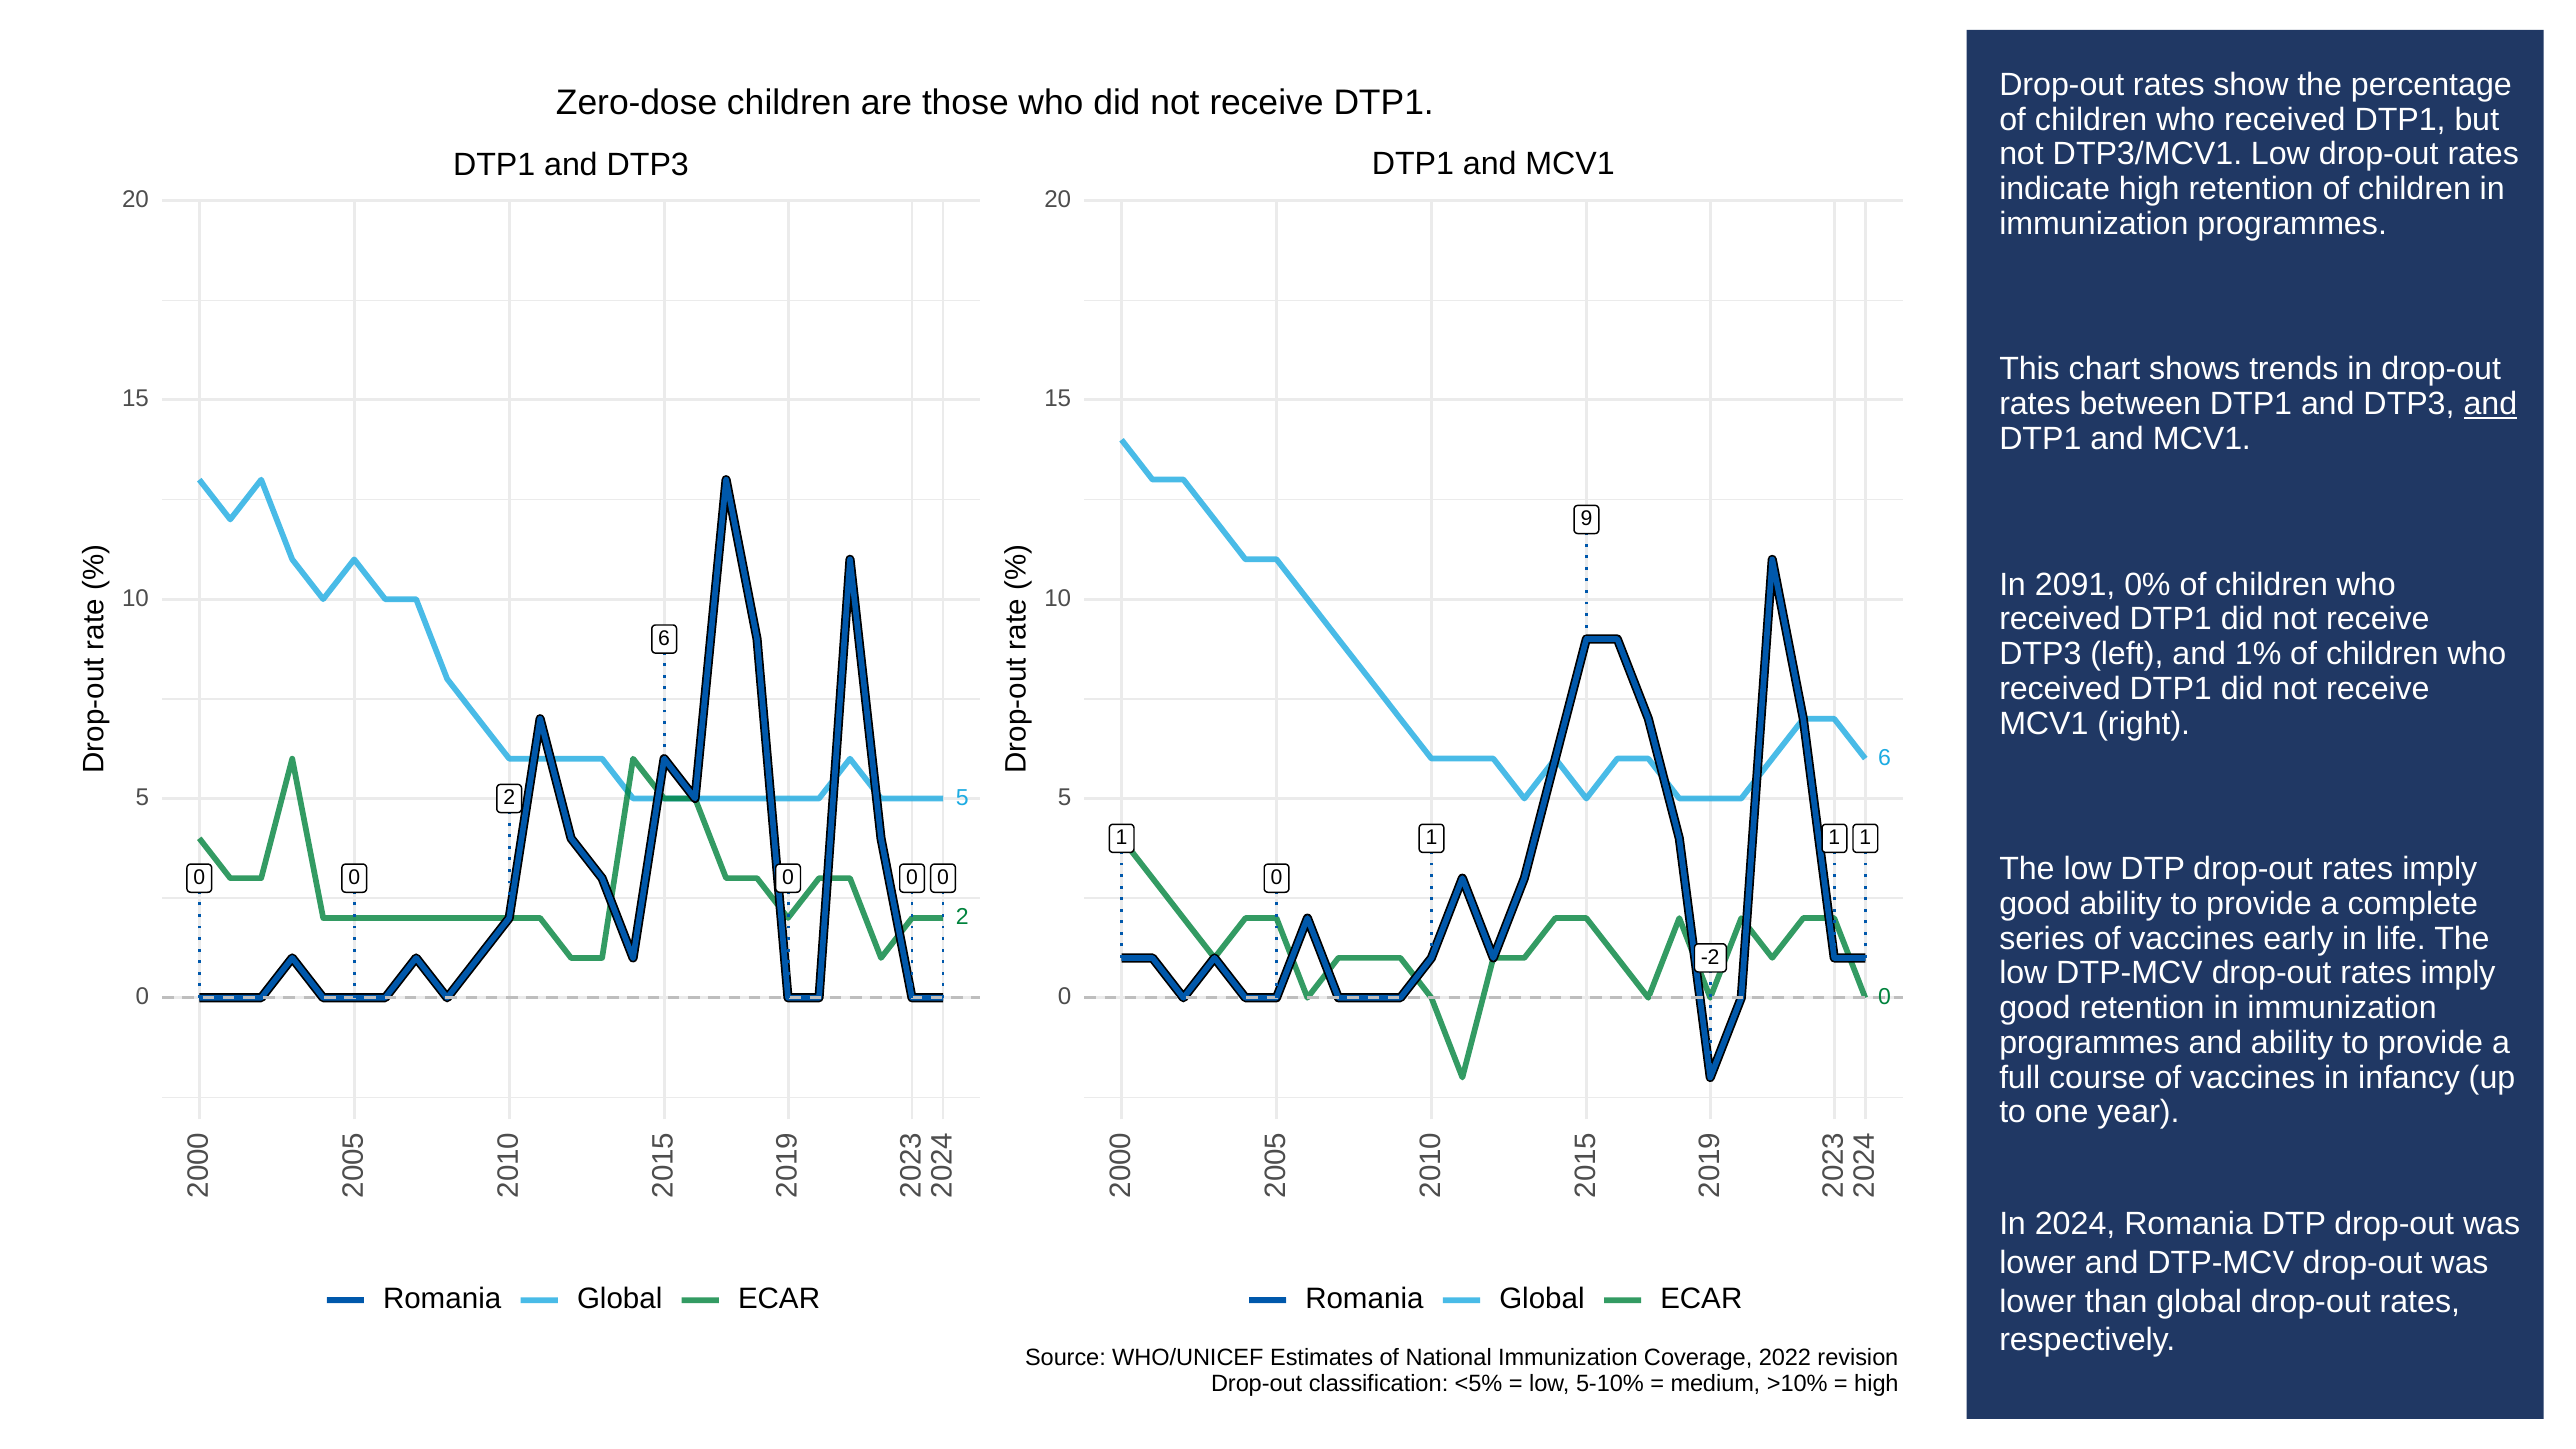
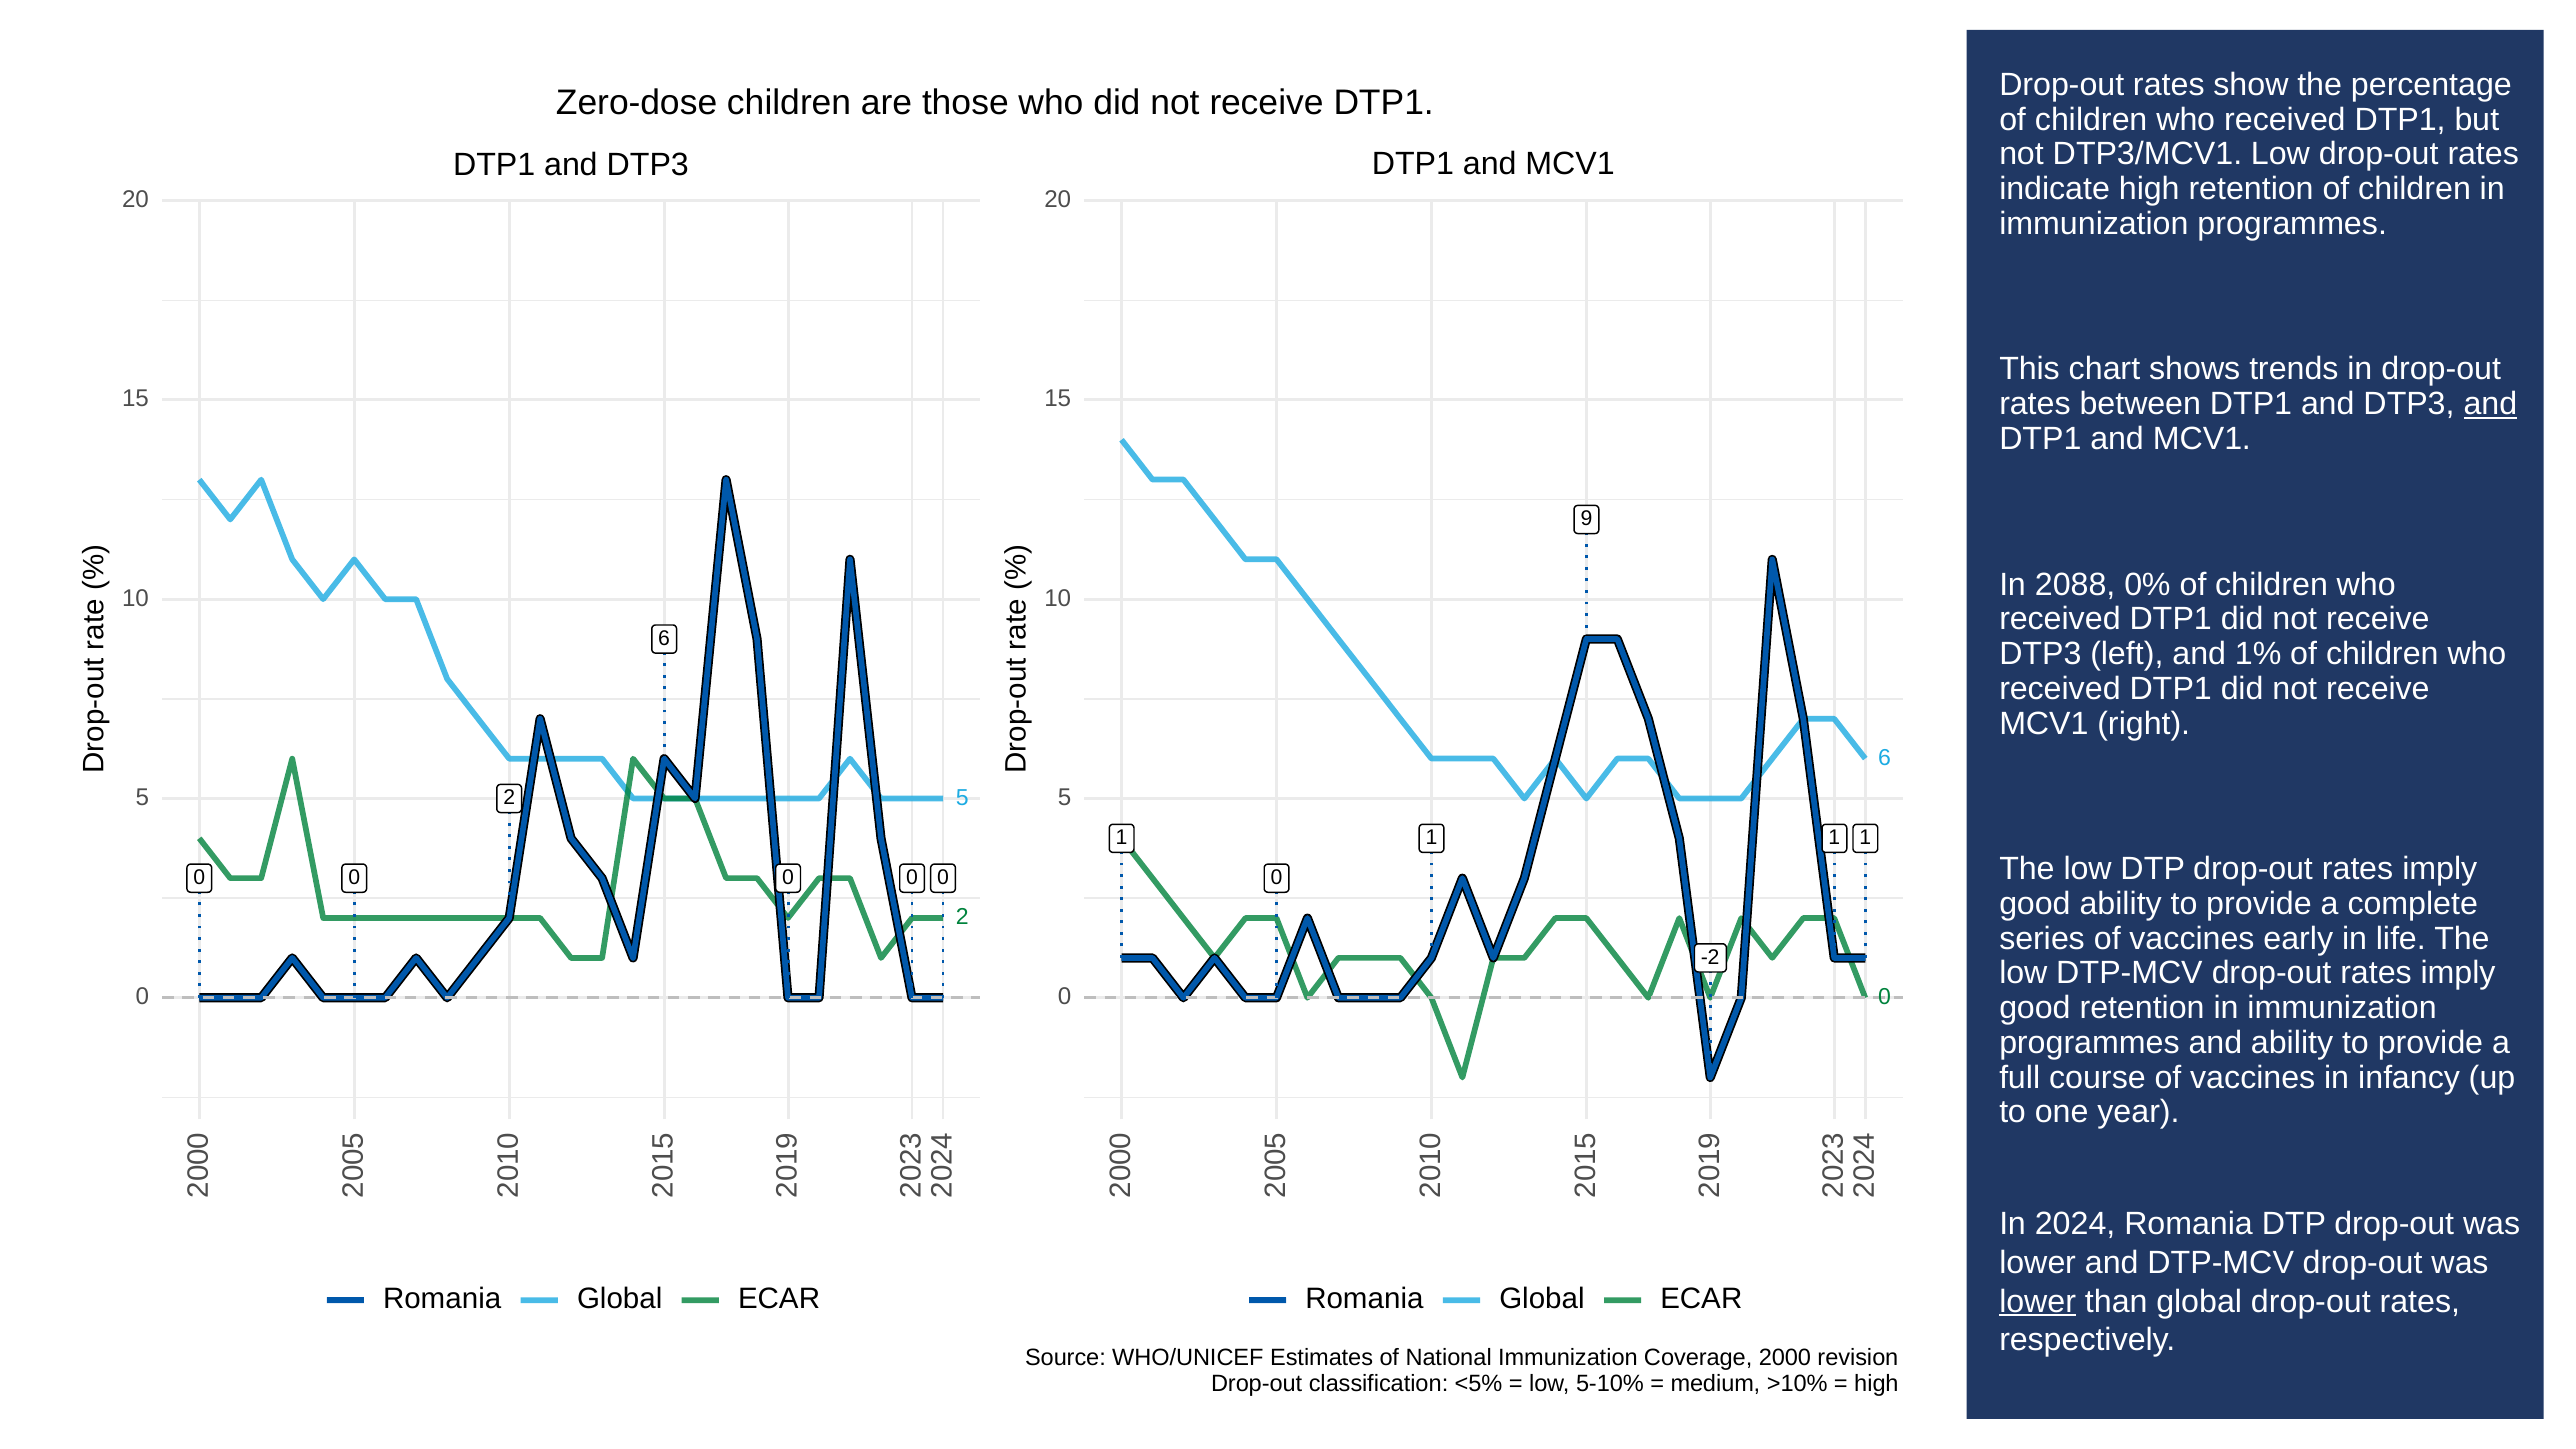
2091: 2091 -> 2088 (2075, 584)
lower underline: none -> present (2038, 1302)
2022: 2022 -> 2000 (1785, 1358)
